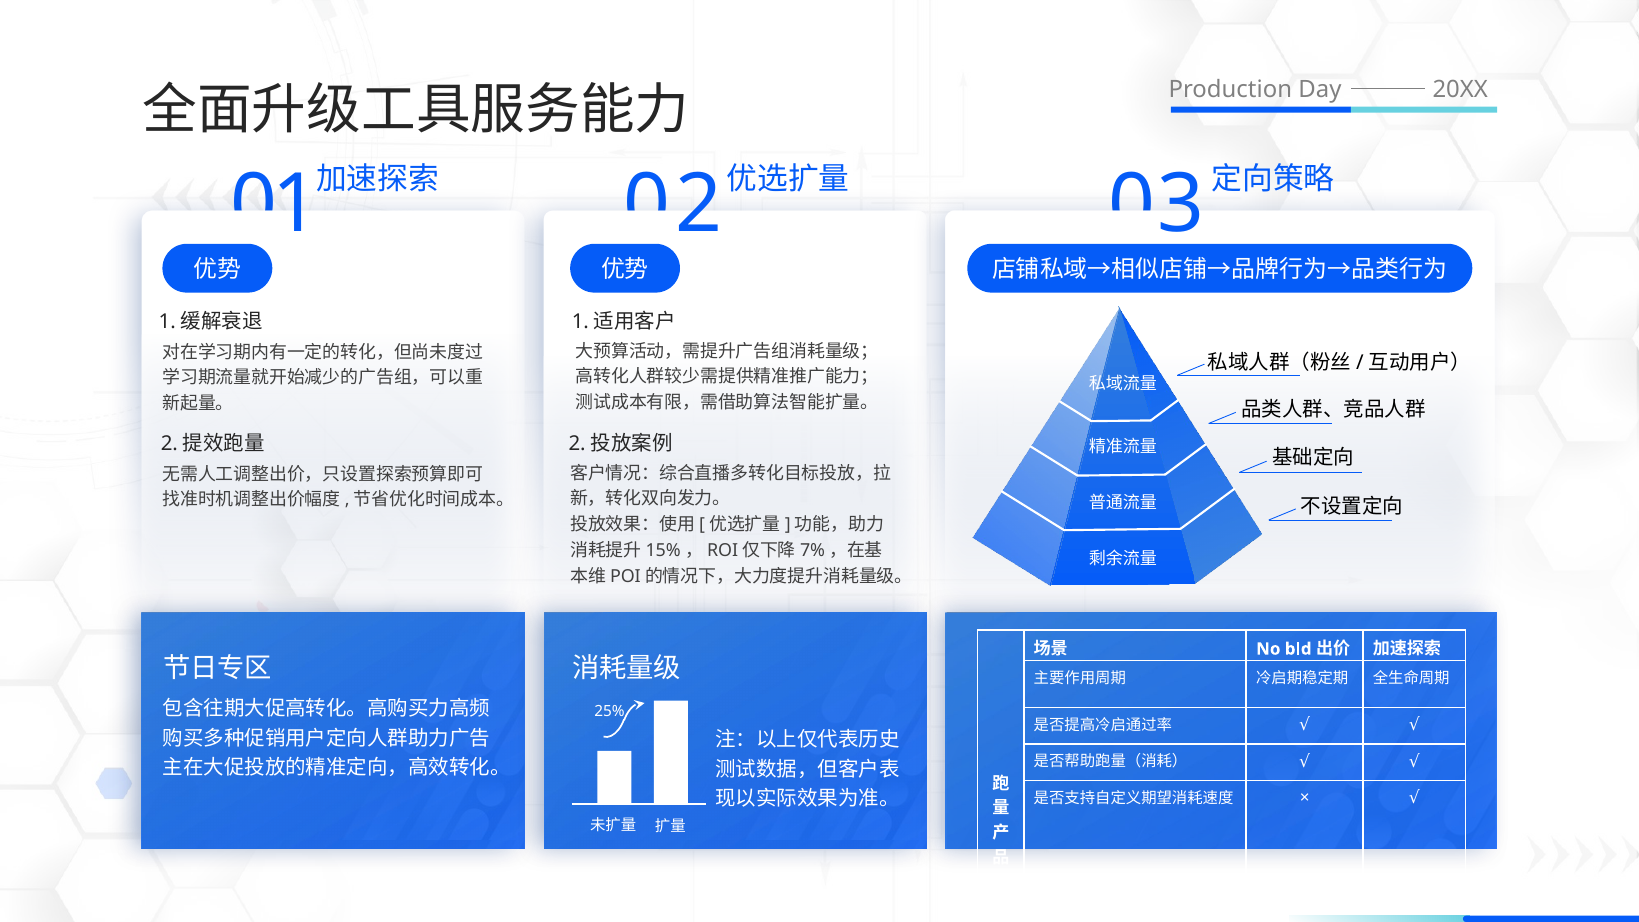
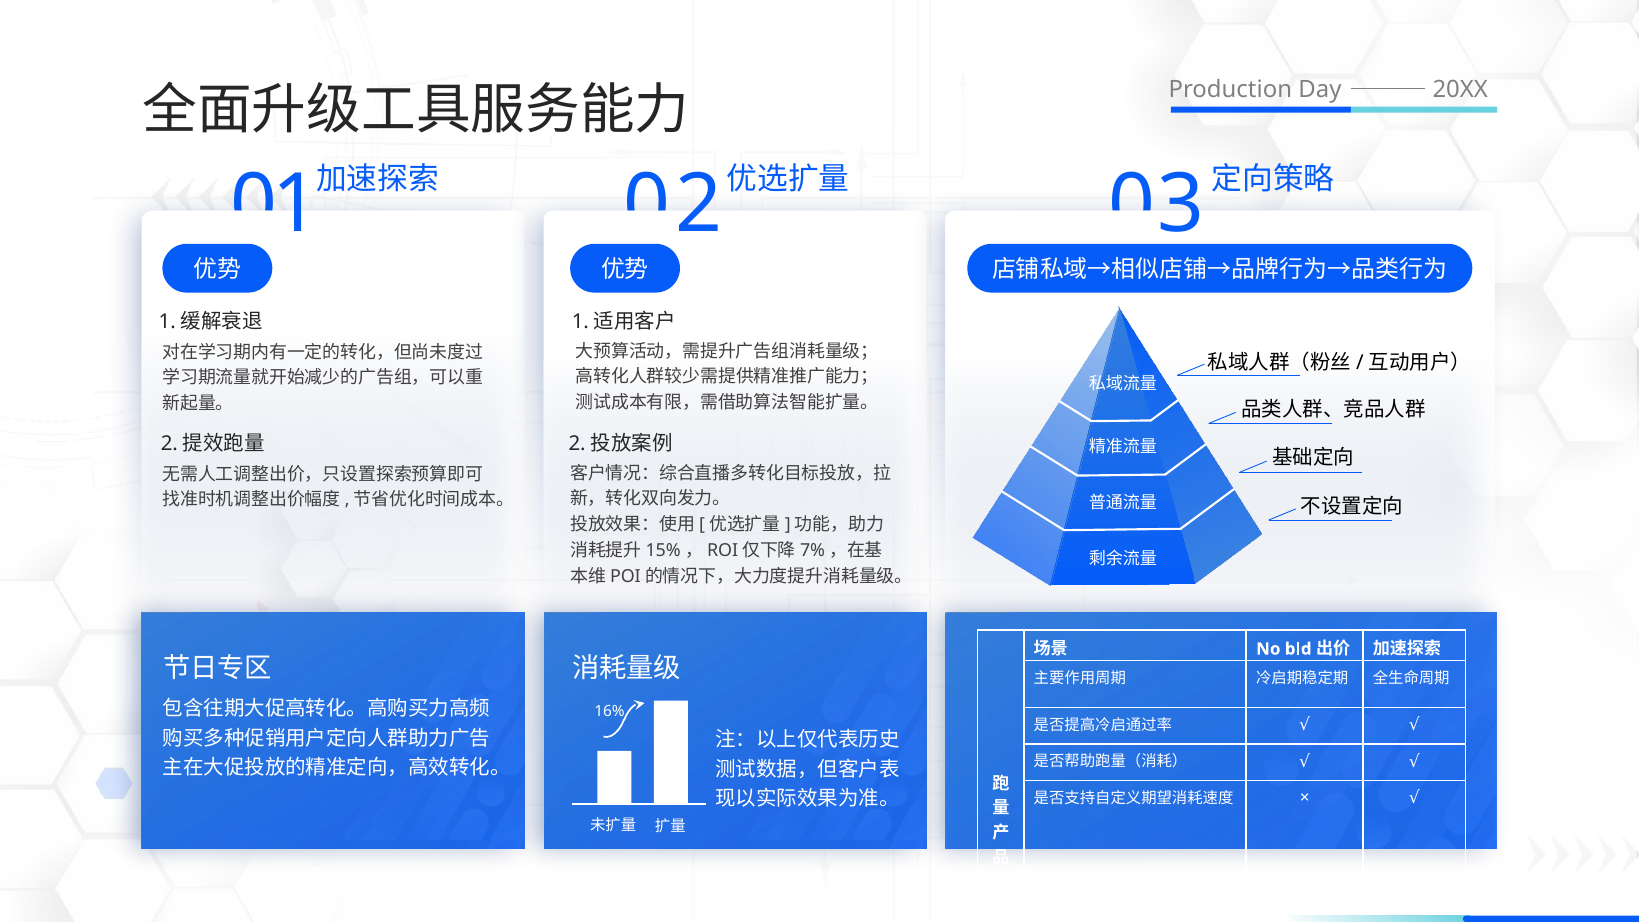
25%: 25% -> 16% (610, 711)
